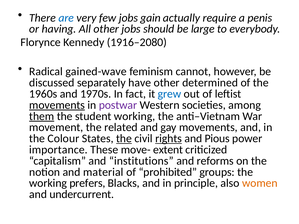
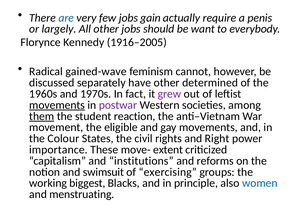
having: having -> largely (59, 29)
large: large -> want (203, 29)
1916–2080: 1916–2080 -> 1916–2005 (137, 42)
grew colour: blue -> purple (169, 94)
student working: working -> reaction (135, 116)
related: related -> eligible (121, 127)
the underline: present -> none (124, 139)
rights underline: present -> none (169, 139)
Pious: Pious -> Right (217, 139)
material: material -> swimsuit (103, 172)
prohibited: prohibited -> exercising (168, 172)
prefers: prefers -> biggest (87, 183)
women colour: orange -> blue (260, 183)
undercurrent: undercurrent -> menstruating (82, 195)
